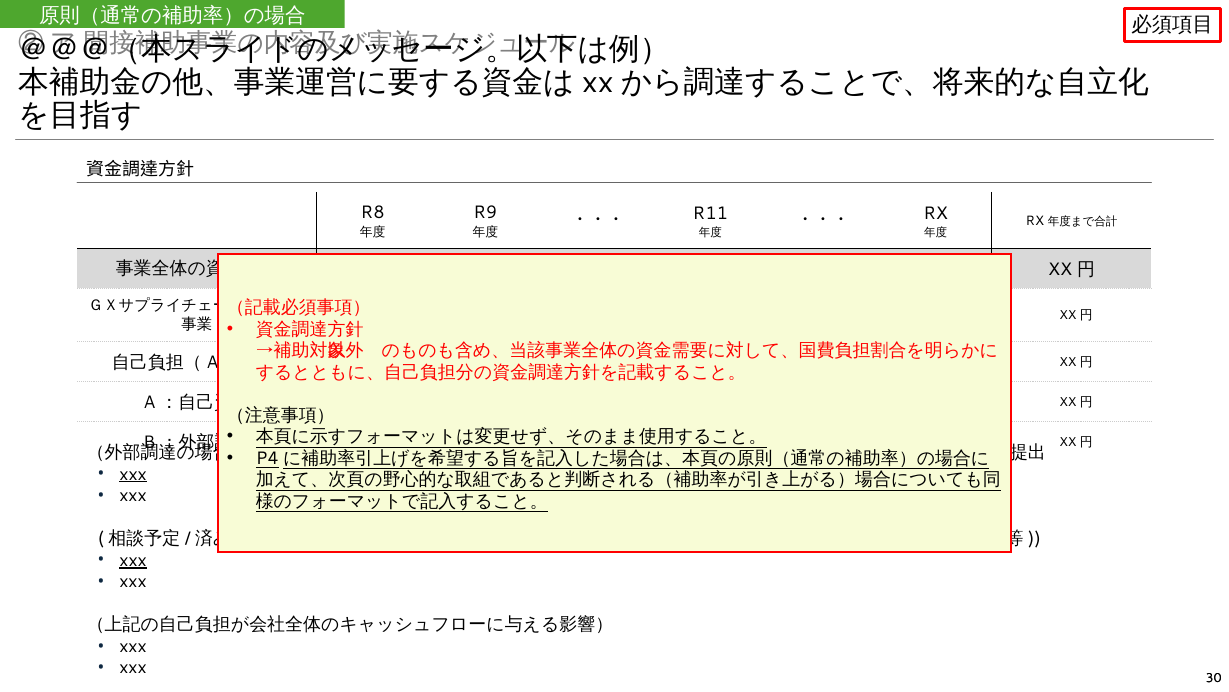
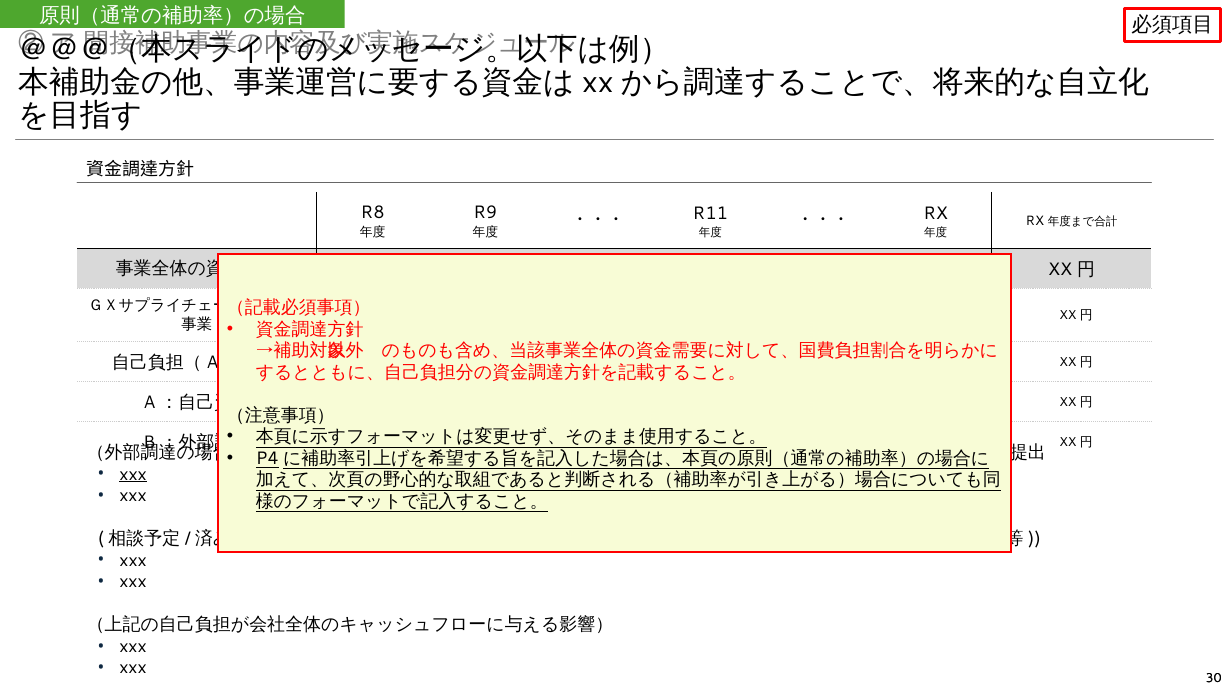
xxx underline: present -> none (133, 560)
